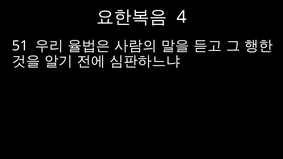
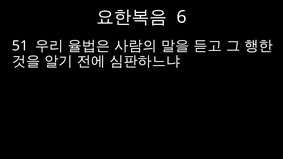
4: 4 -> 6 (182, 17)
